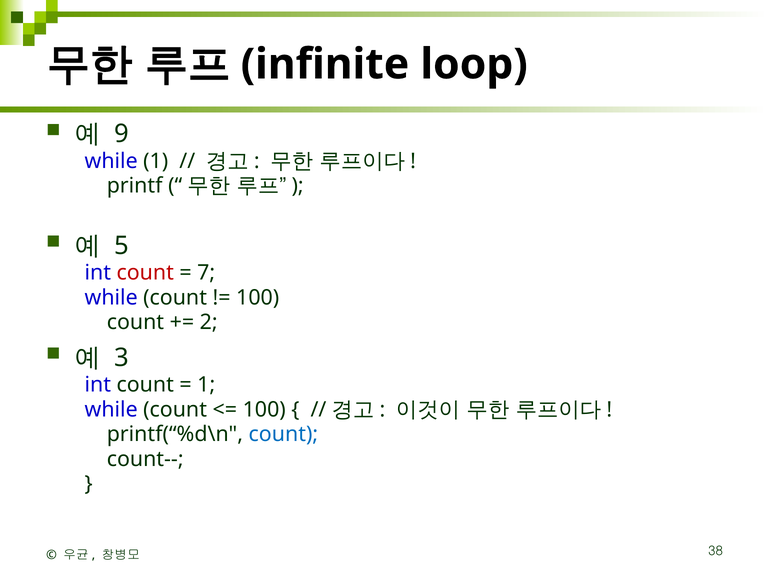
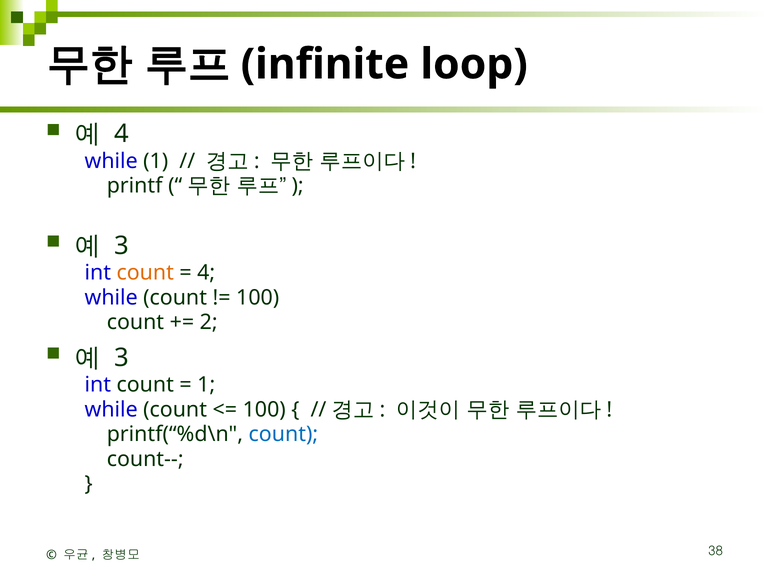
9: 9 -> 4 (122, 134)
5: 5 -> 3 (122, 246)
count colour: red -> orange (145, 273)
7: 7 -> 4 (206, 273)
